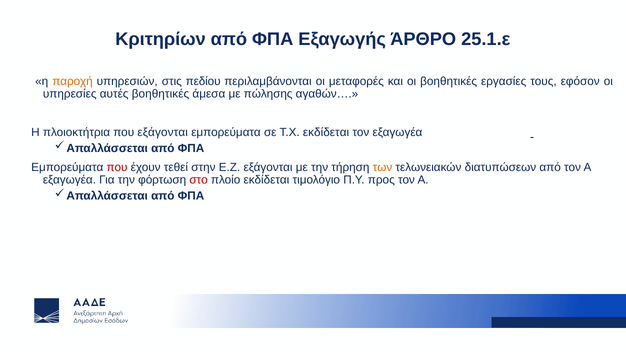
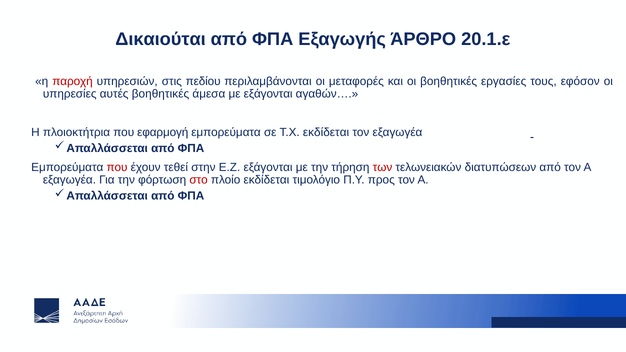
Κριτηρίων: Κριτηρίων -> Δικαιούται (161, 39)
25.1.ε: 25.1.ε -> 20.1.ε (486, 39)
παροχή colour: orange -> red (73, 81)
με πώλησης: πώλησης -> εξάγονται (268, 94)
που εξάγονται: εξάγονται -> εφαρμογή (163, 132)
των colour: orange -> red (382, 167)
